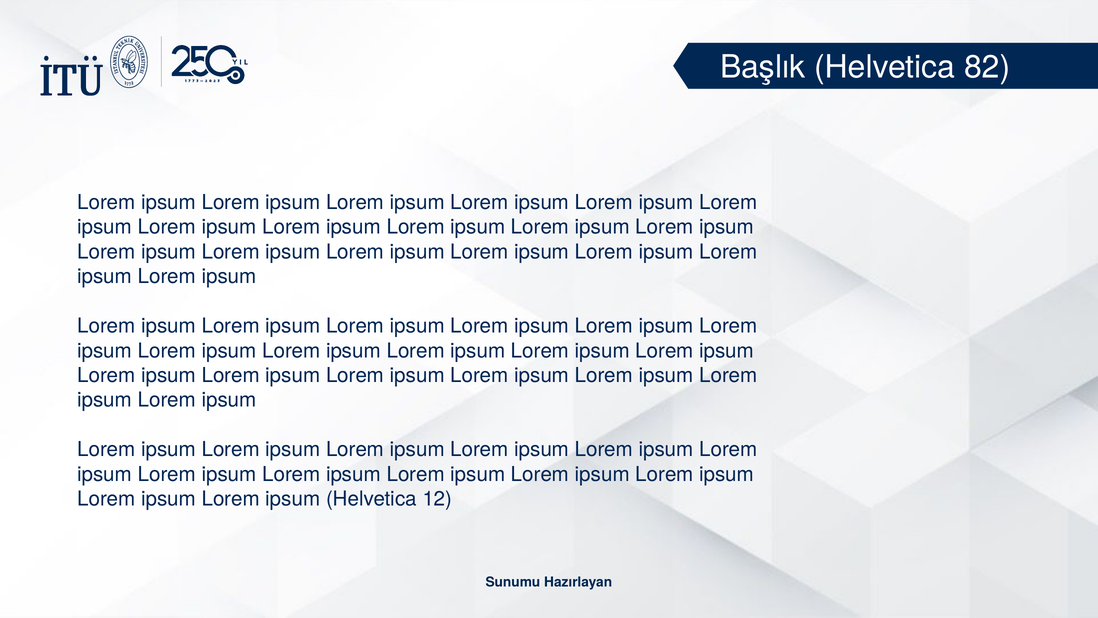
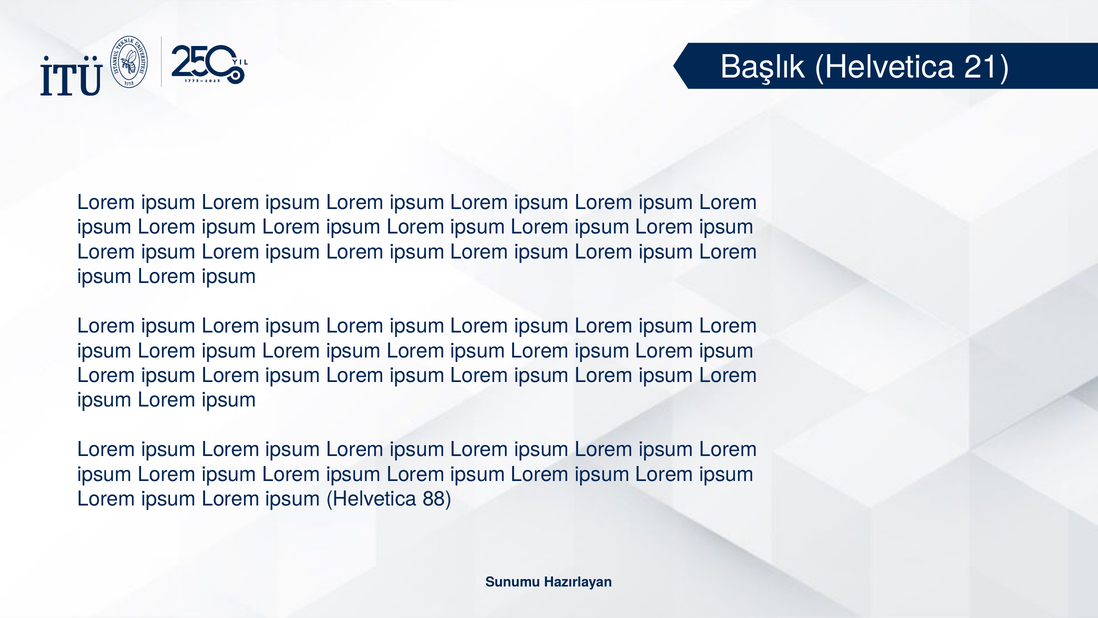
82: 82 -> 21 (987, 67)
12: 12 -> 88 (437, 499)
